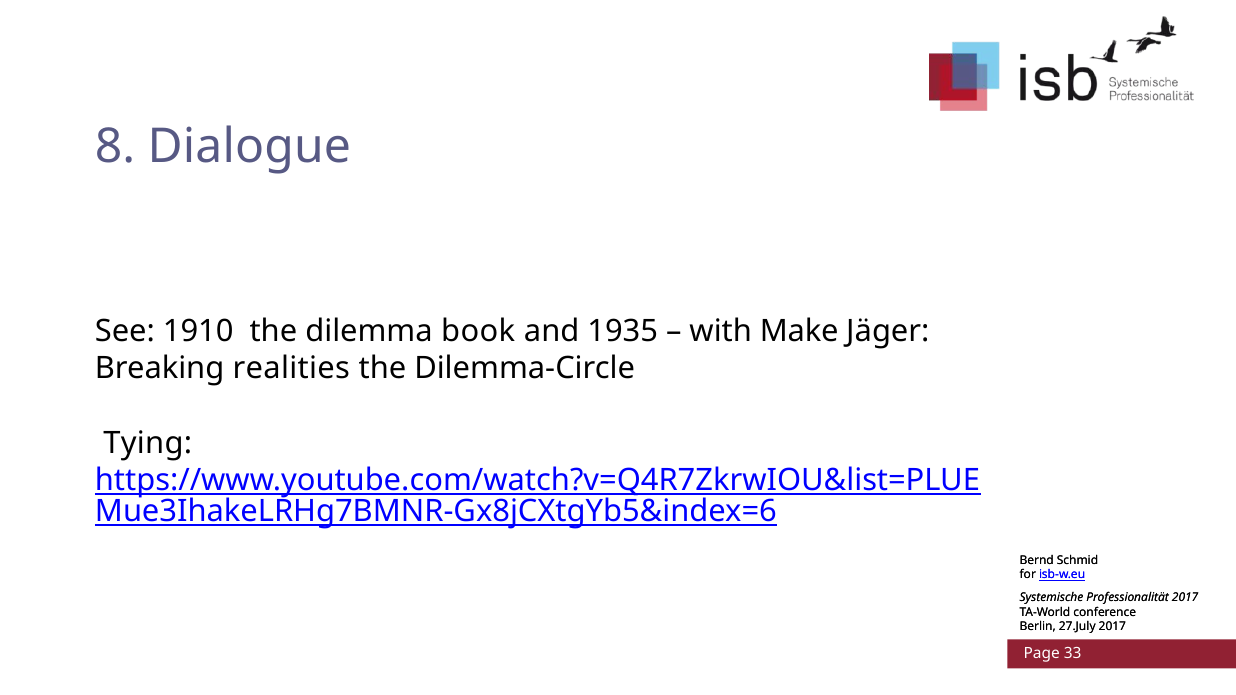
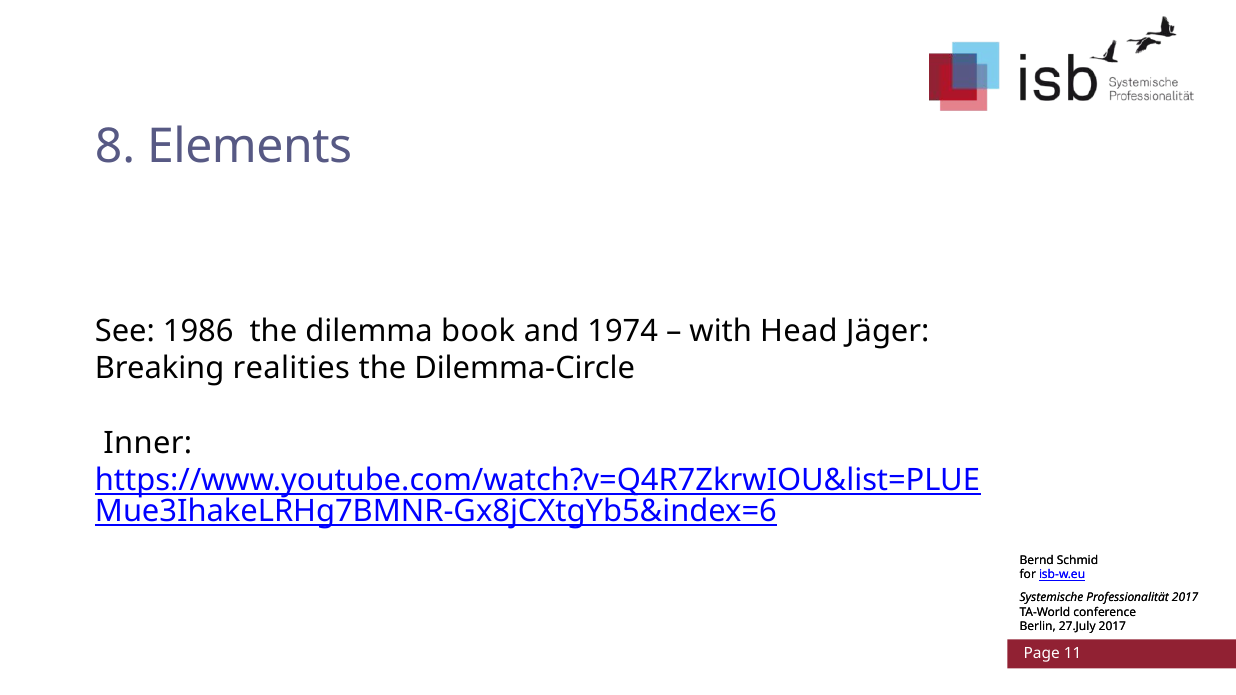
Dialogue: Dialogue -> Elements (250, 147)
1910: 1910 -> 1986 (198, 332)
1935: 1935 -> 1974 (623, 332)
Make: Make -> Head (799, 332)
Tying: Tying -> Inner (148, 443)
33: 33 -> 11 (1073, 654)
